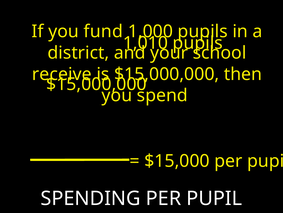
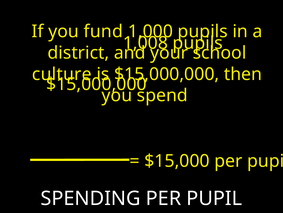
1,010: 1,010 -> 1,008 (145, 43)
receive: receive -> culture (62, 74)
